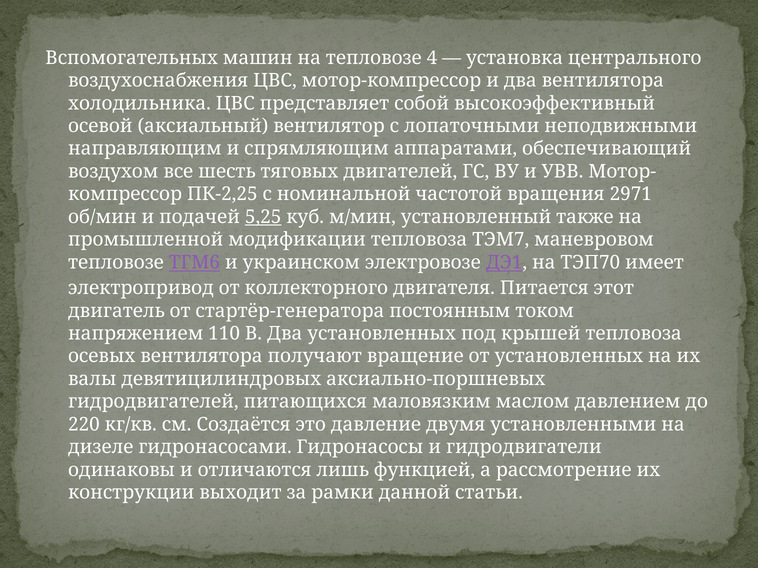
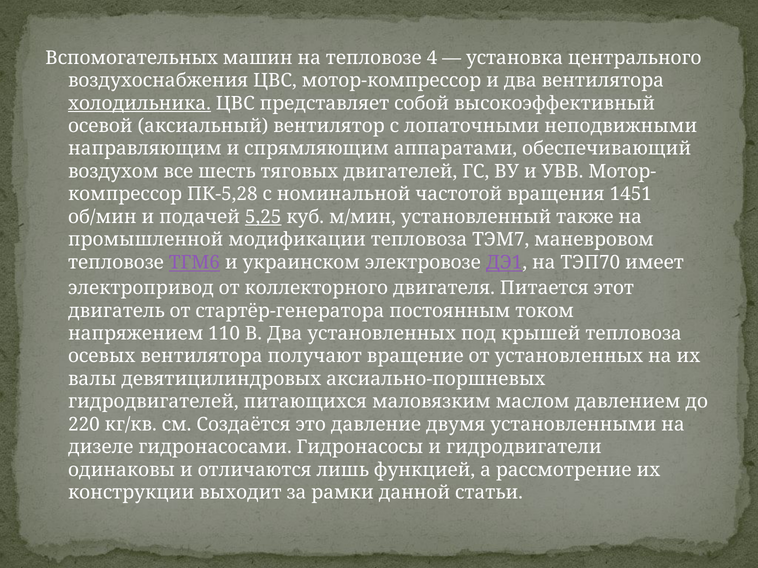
холодильника underline: none -> present (140, 103)
ПК-2,25: ПК-2,25 -> ПК-5,28 (222, 194)
2971: 2971 -> 1451 (631, 194)
